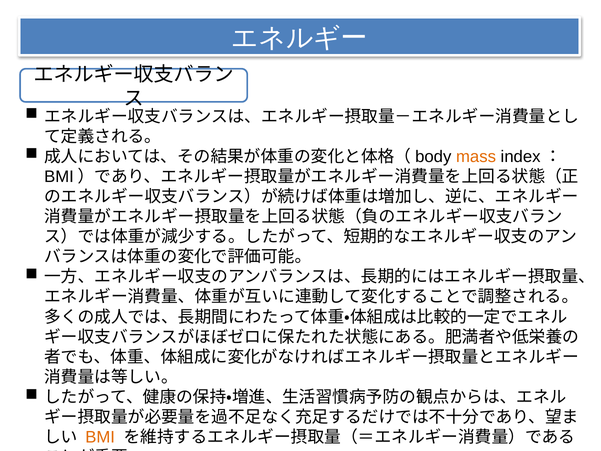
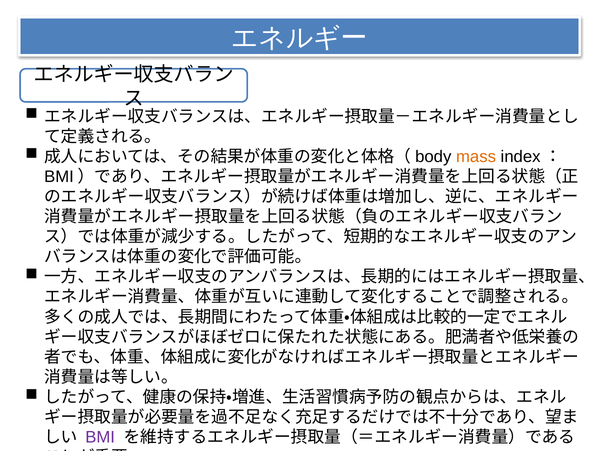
BMI colour: orange -> purple (100, 437)
